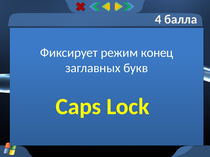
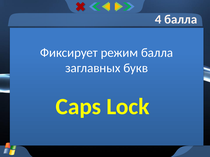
режим конец: конец -> балла (157, 53)
